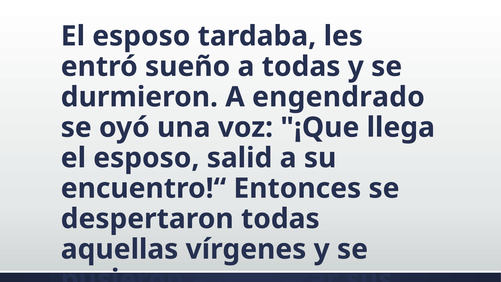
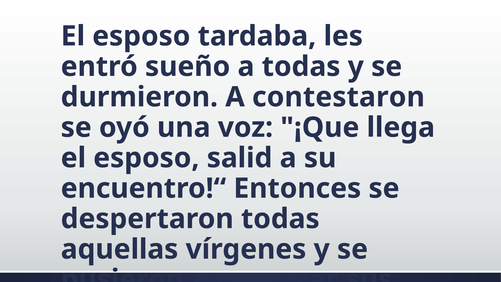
engendrado: engendrado -> contestaron (338, 97)
